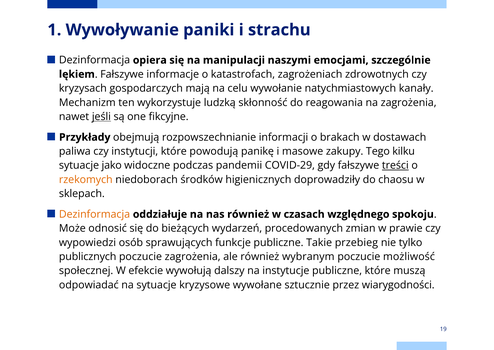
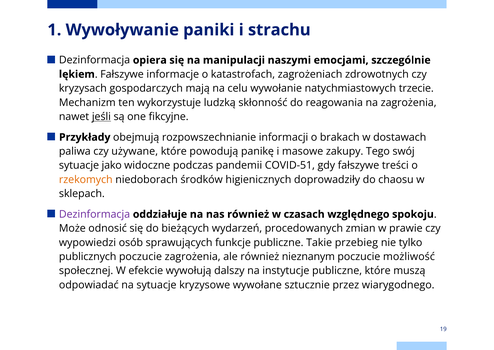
kanały: kanały -> trzecie (416, 88)
instytucji: instytucji -> używane (135, 151)
kilku: kilku -> swój (404, 151)
COVID-29: COVID-29 -> COVID-51 (290, 165)
treści underline: present -> none (395, 165)
Dezinformacja colour: orange -> purple (95, 214)
wybranym: wybranym -> nieznanym (308, 256)
wiarygodności: wiarygodności -> wiarygodnego (398, 284)
